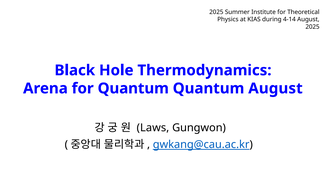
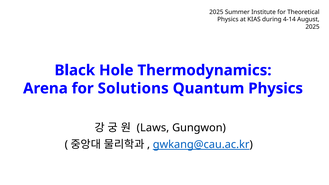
for Quantum: Quantum -> Solutions (133, 88)
Quantum August: August -> Physics (276, 88)
